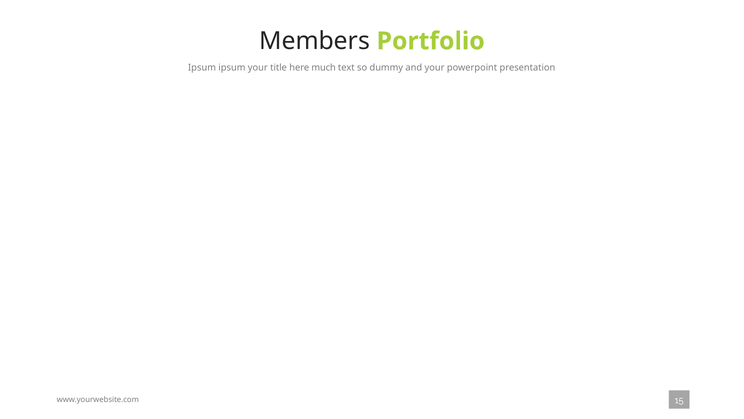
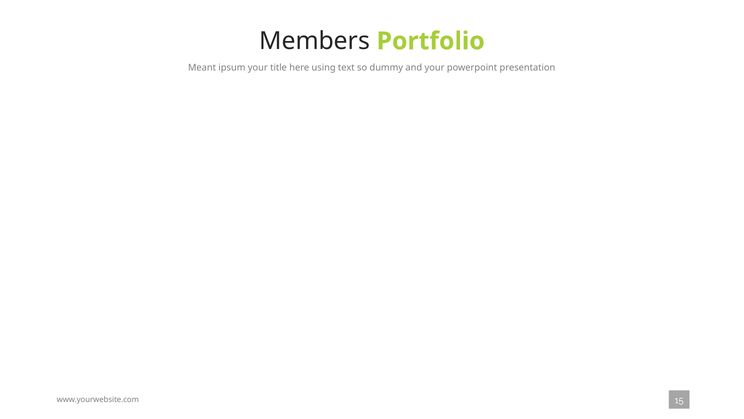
Ipsum: Ipsum -> Meant (202, 67)
much: much -> using (324, 67)
